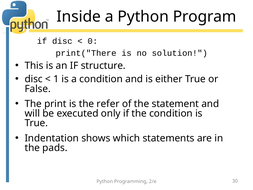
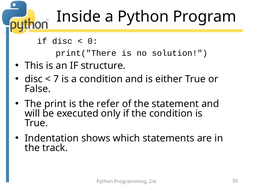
1: 1 -> 7 (56, 79)
pads: pads -> track (55, 148)
